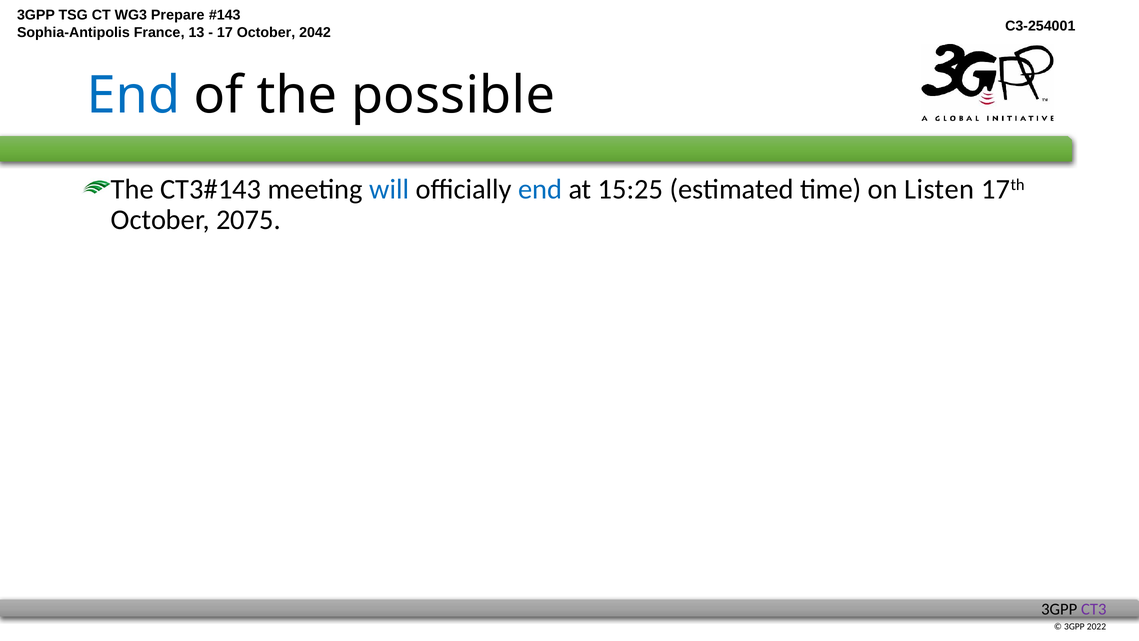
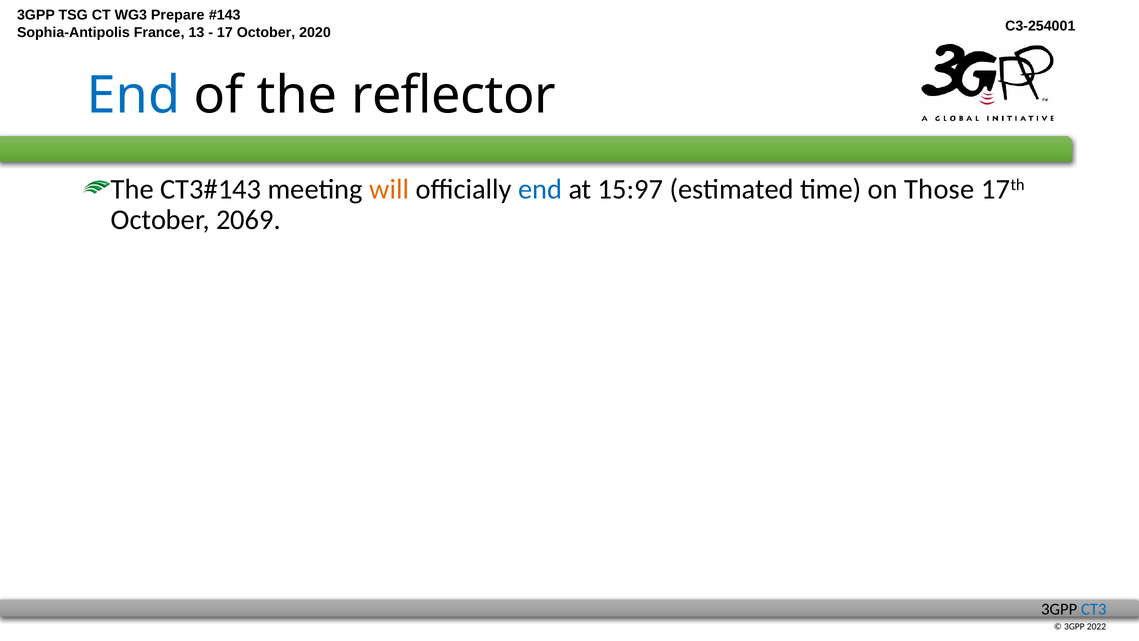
2042: 2042 -> 2020 (315, 32)
possible: possible -> reflector (453, 96)
will colour: blue -> orange (389, 189)
15:25: 15:25 -> 15:97 (631, 189)
Listen: Listen -> Those (939, 189)
2075: 2075 -> 2069 (248, 220)
CT3 colour: purple -> blue (1094, 609)
